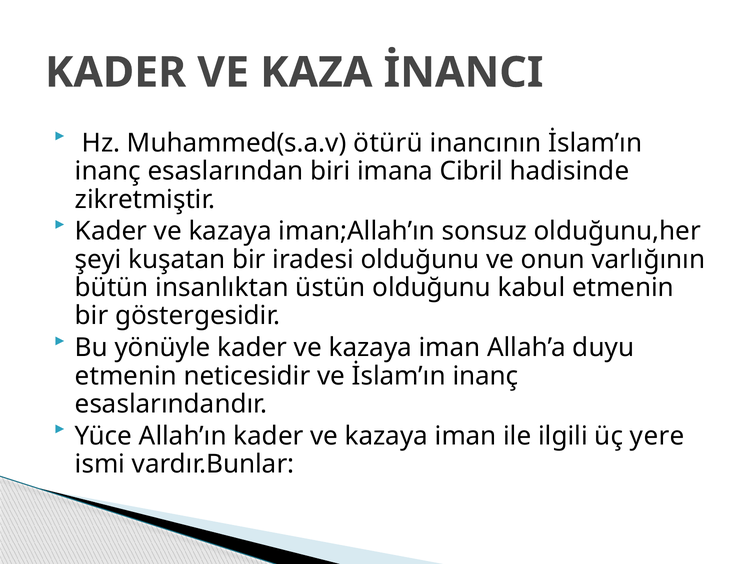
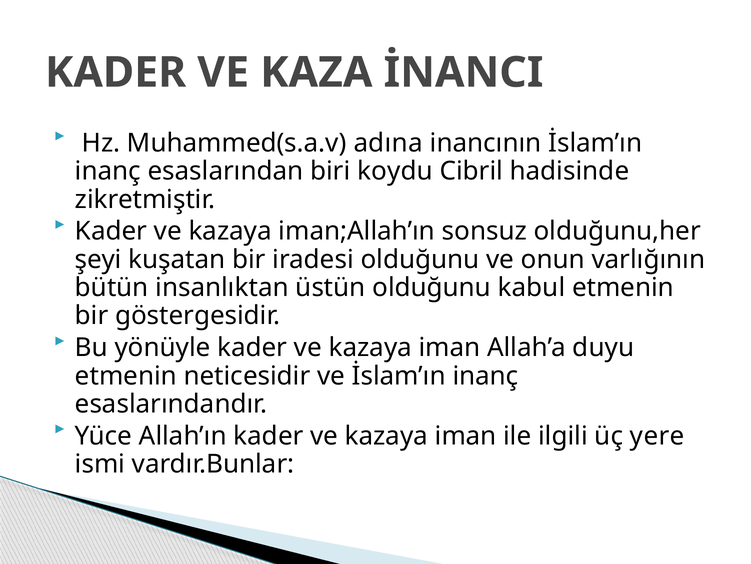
ötürü: ötürü -> adına (388, 143)
imana: imana -> koydu (395, 171)
